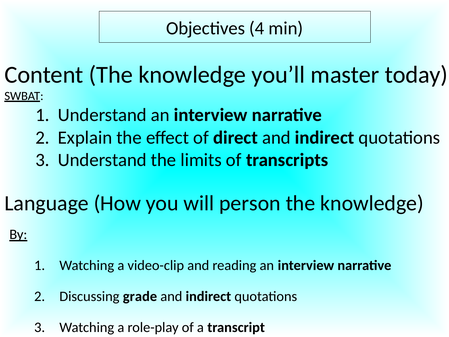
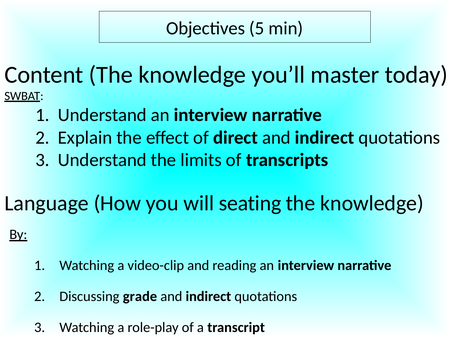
4: 4 -> 5 (257, 28)
person: person -> seating (250, 203)
